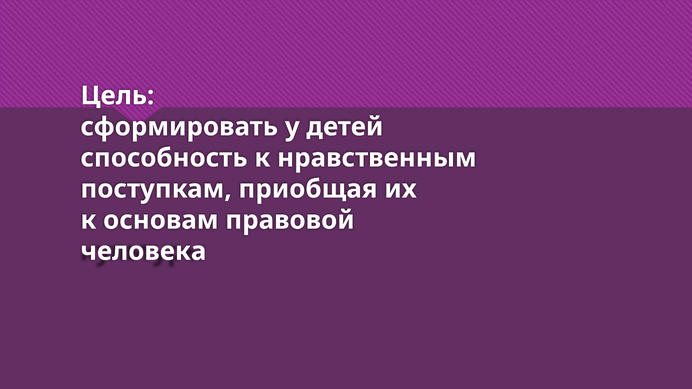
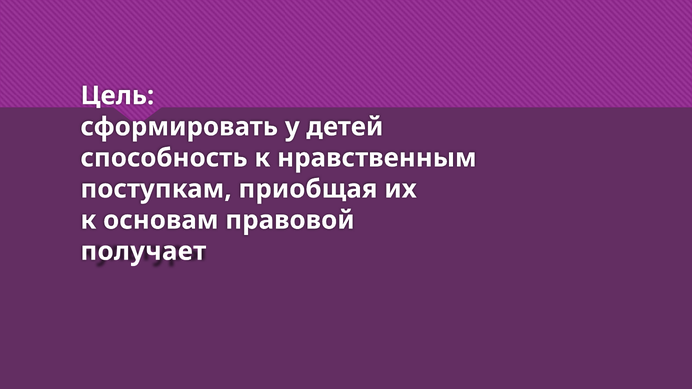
человека: человека -> получает (143, 251)
